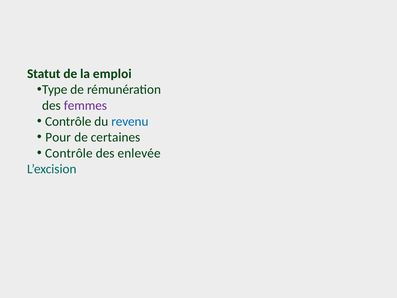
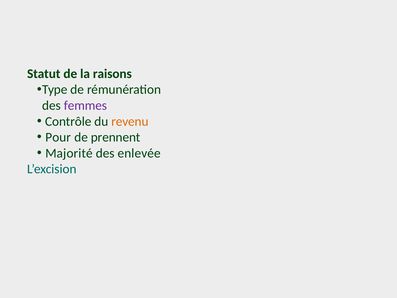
emploi: emploi -> raisons (112, 74)
revenu colour: blue -> orange (130, 121)
certaines: certaines -> prennent (116, 137)
Contrôle: Contrôle -> Majorité (69, 153)
